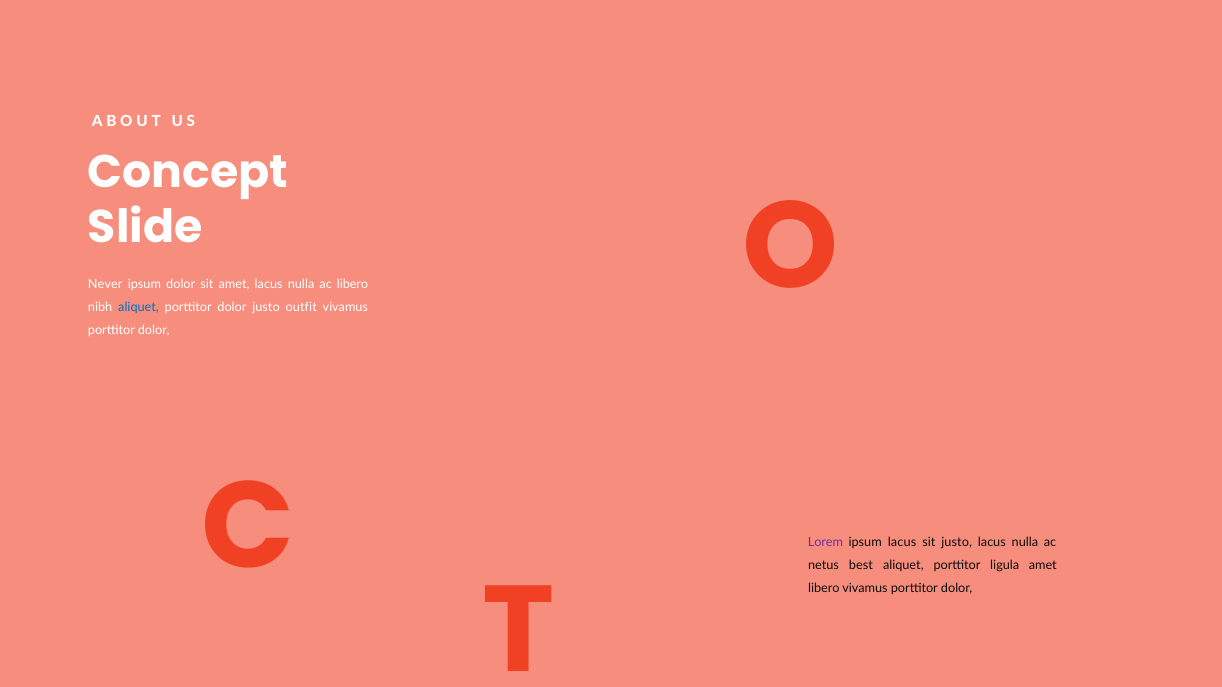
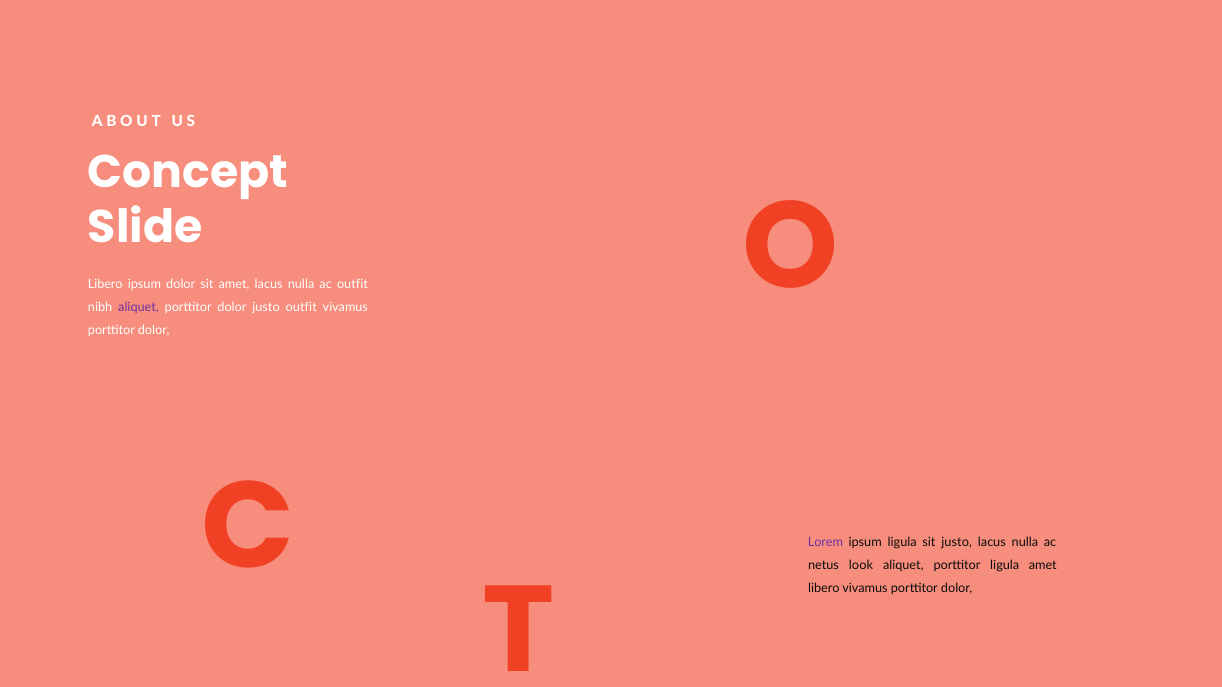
Never: Never -> Libero (105, 284)
ac libero: libero -> outfit (352, 284)
aliquet colour: blue -> purple (139, 307)
ipsum lacus: lacus -> ligula (902, 542)
best: best -> look (861, 565)
